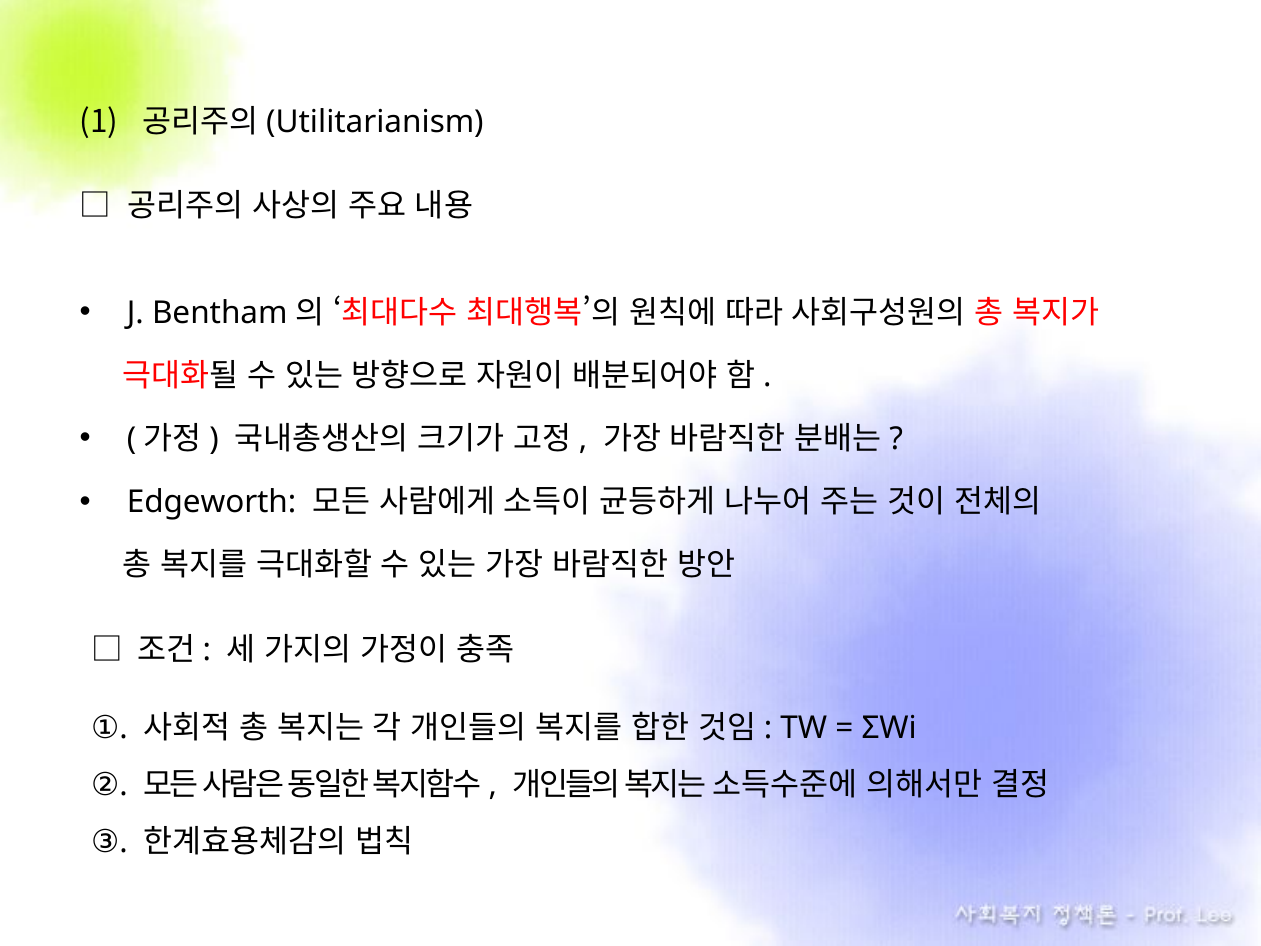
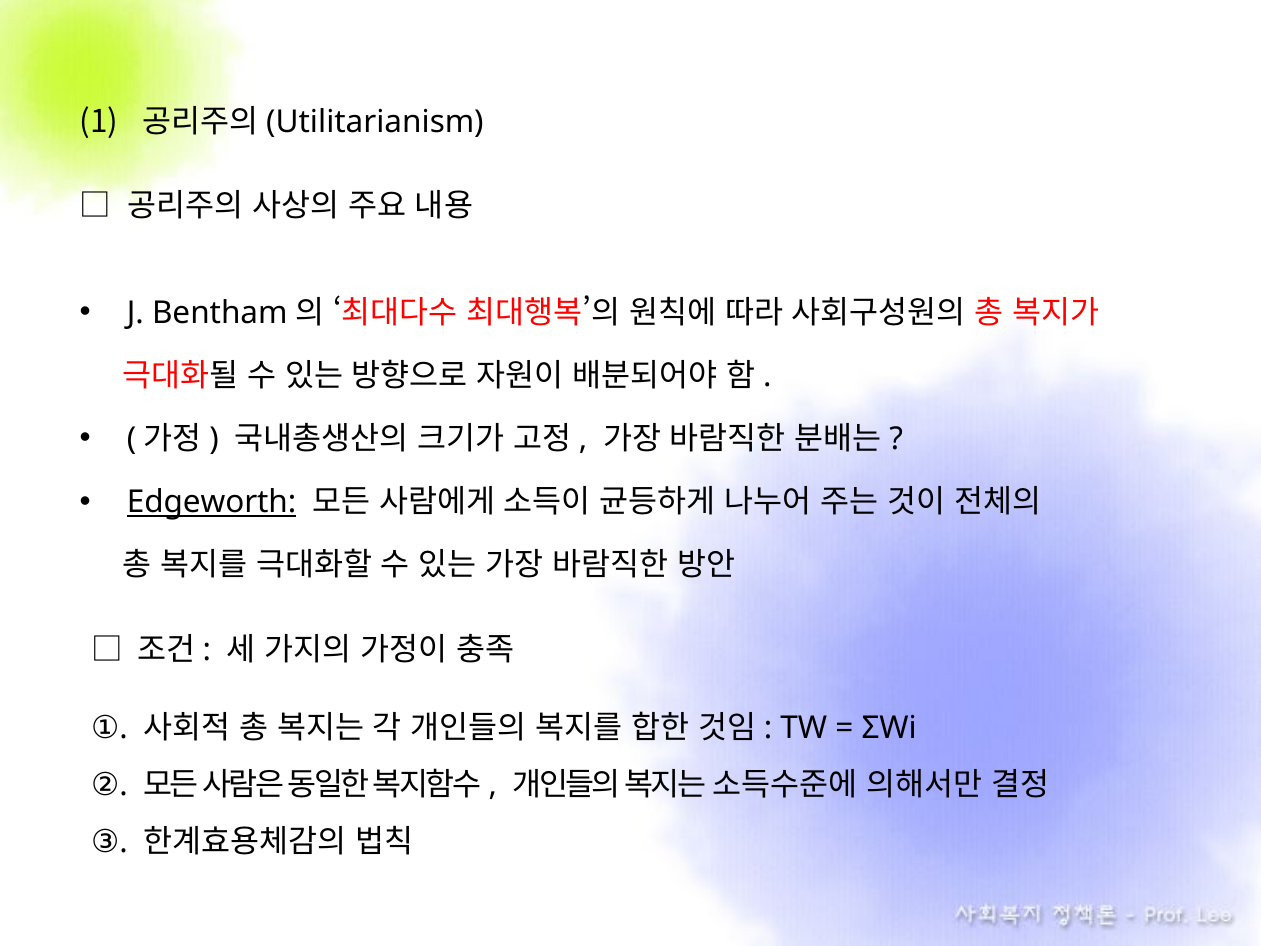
Edgeworth underline: none -> present (212, 502)
